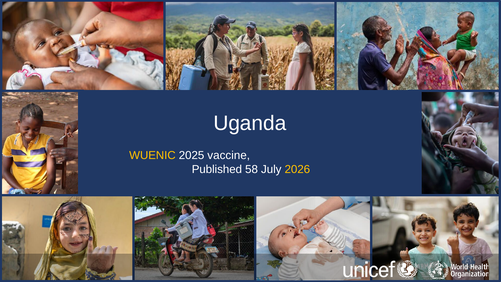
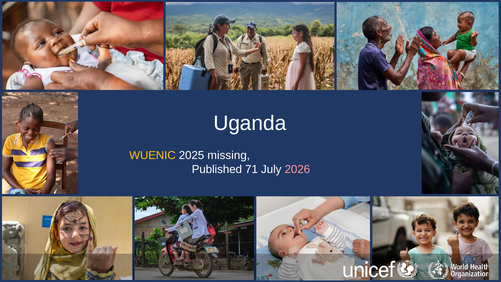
vaccine: vaccine -> missing (229, 155)
58: 58 -> 71 (252, 169)
2026 colour: yellow -> pink (297, 169)
